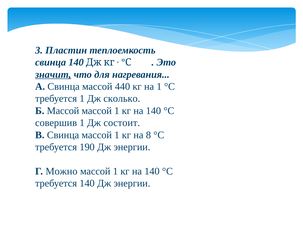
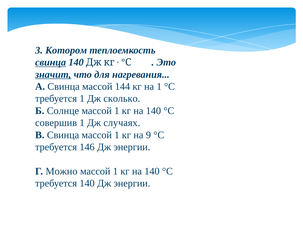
Пластин: Пластин -> Котором (66, 50)
свинца underline: none -> present (51, 62)
440: 440 -> 144 (122, 87)
Б Массой: Массой -> Солнце (63, 111)
состоит: состоит -> случаях (122, 123)
8: 8 -> 9 (148, 135)
190: 190 -> 146 (87, 147)
